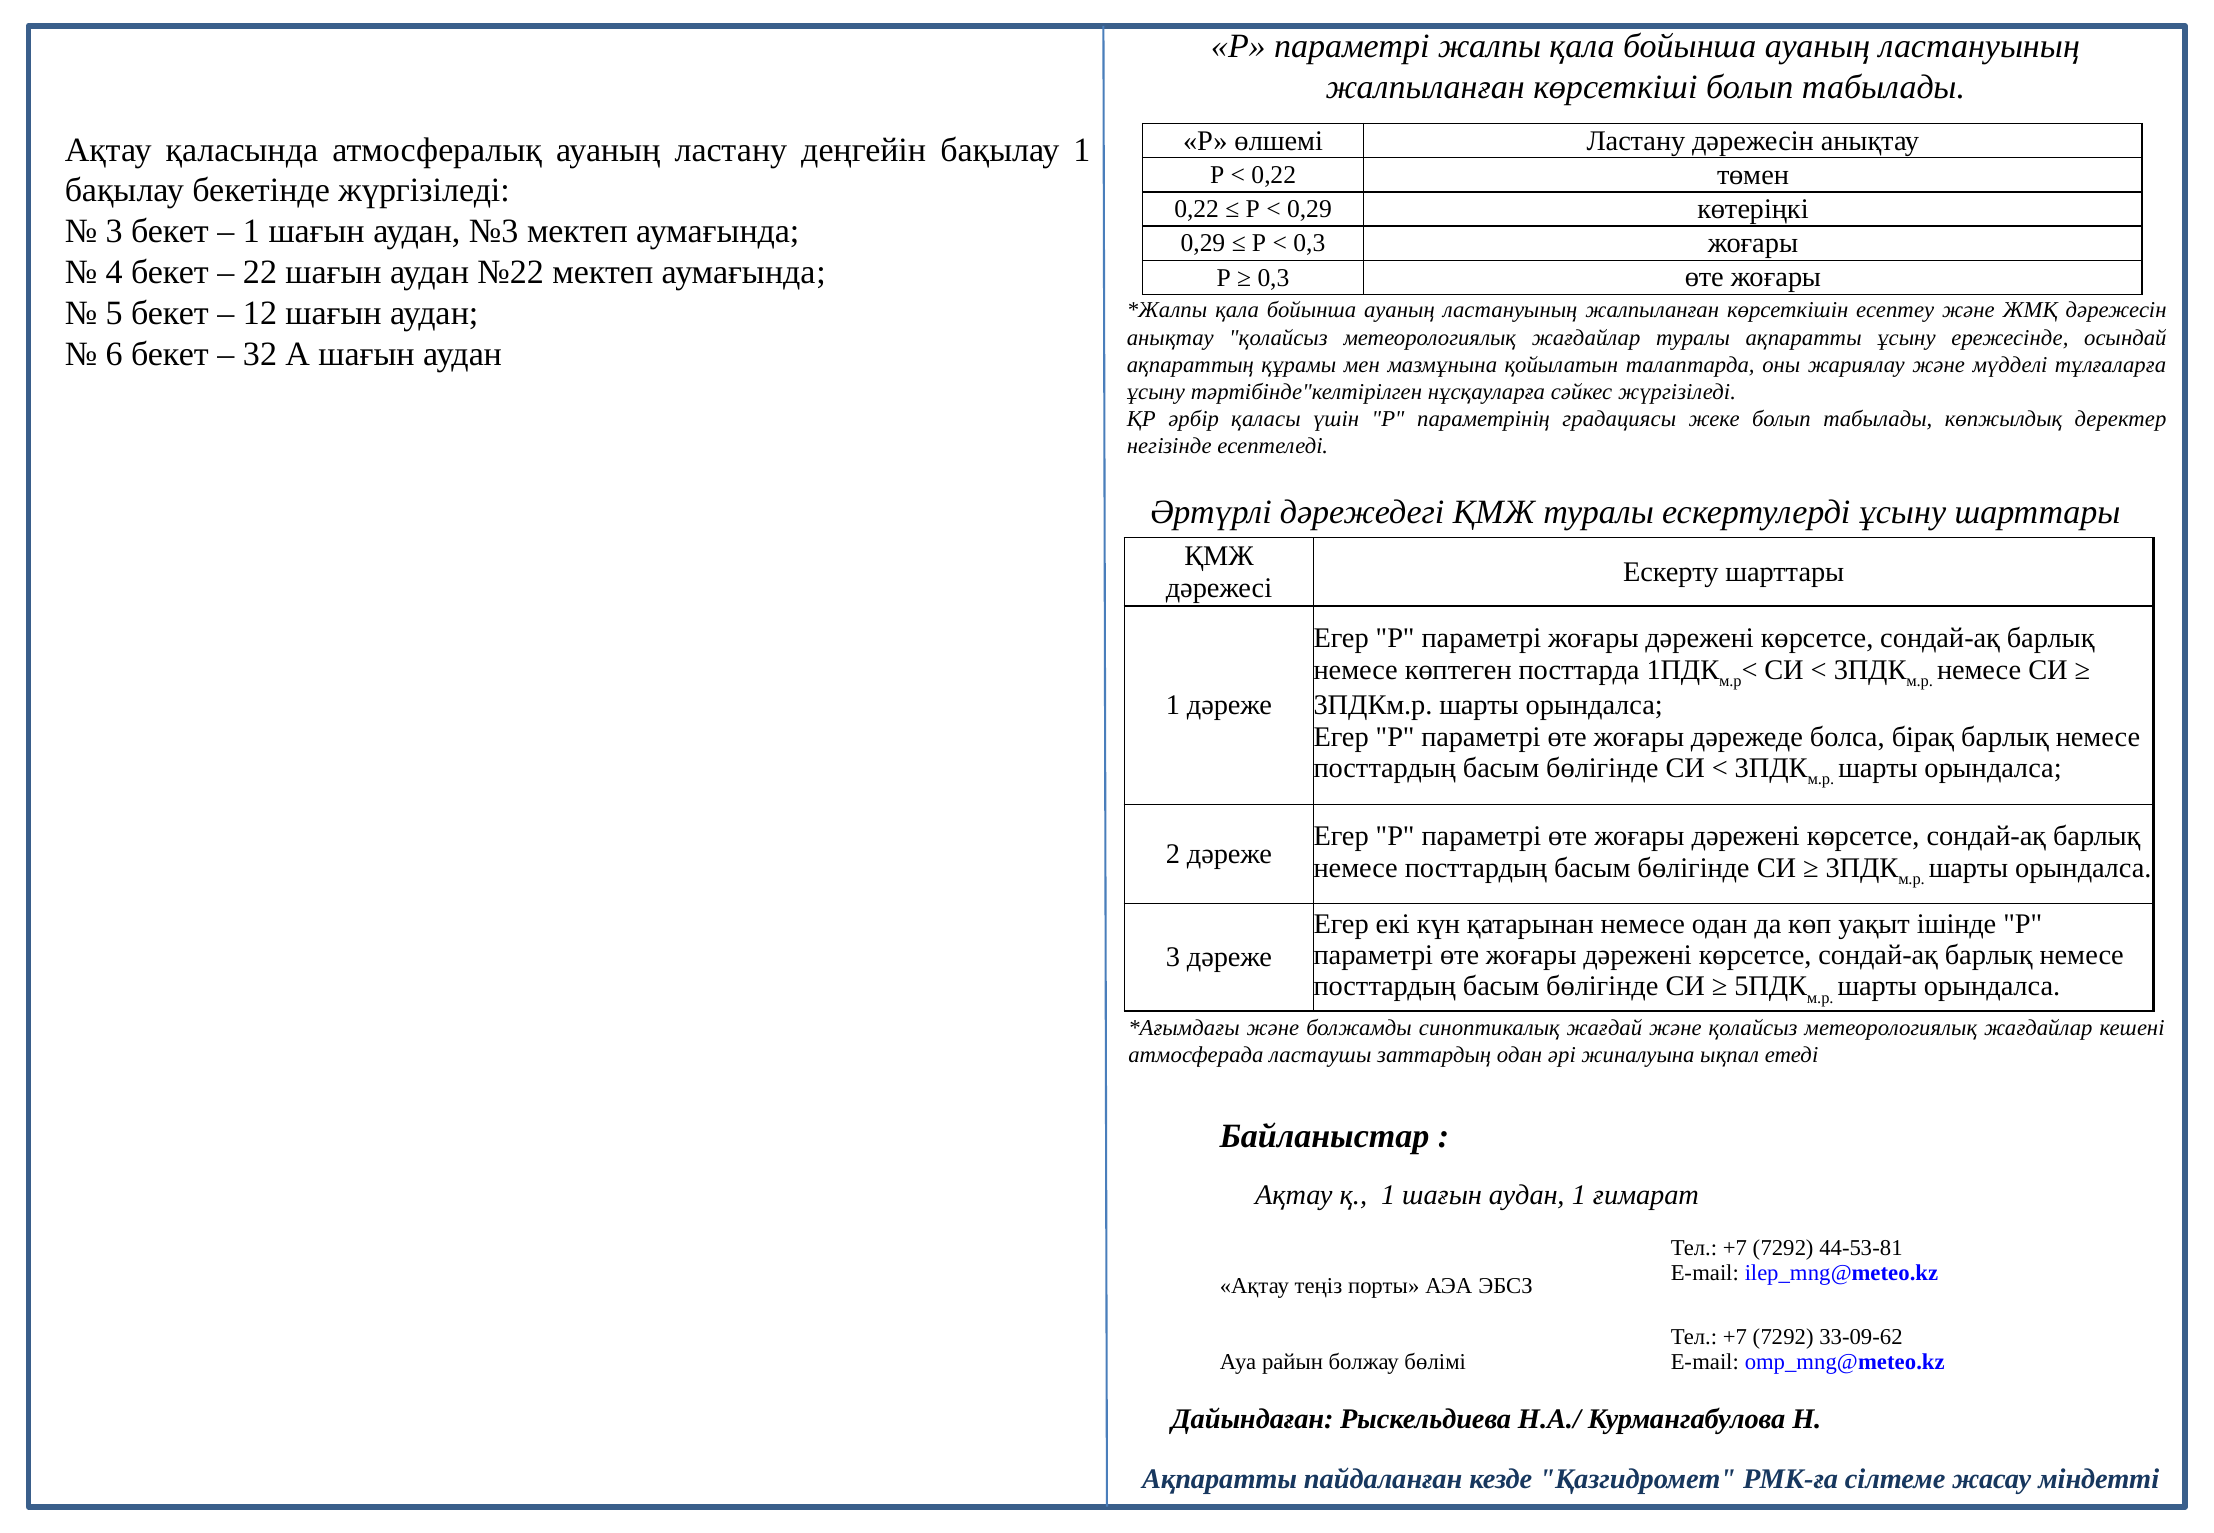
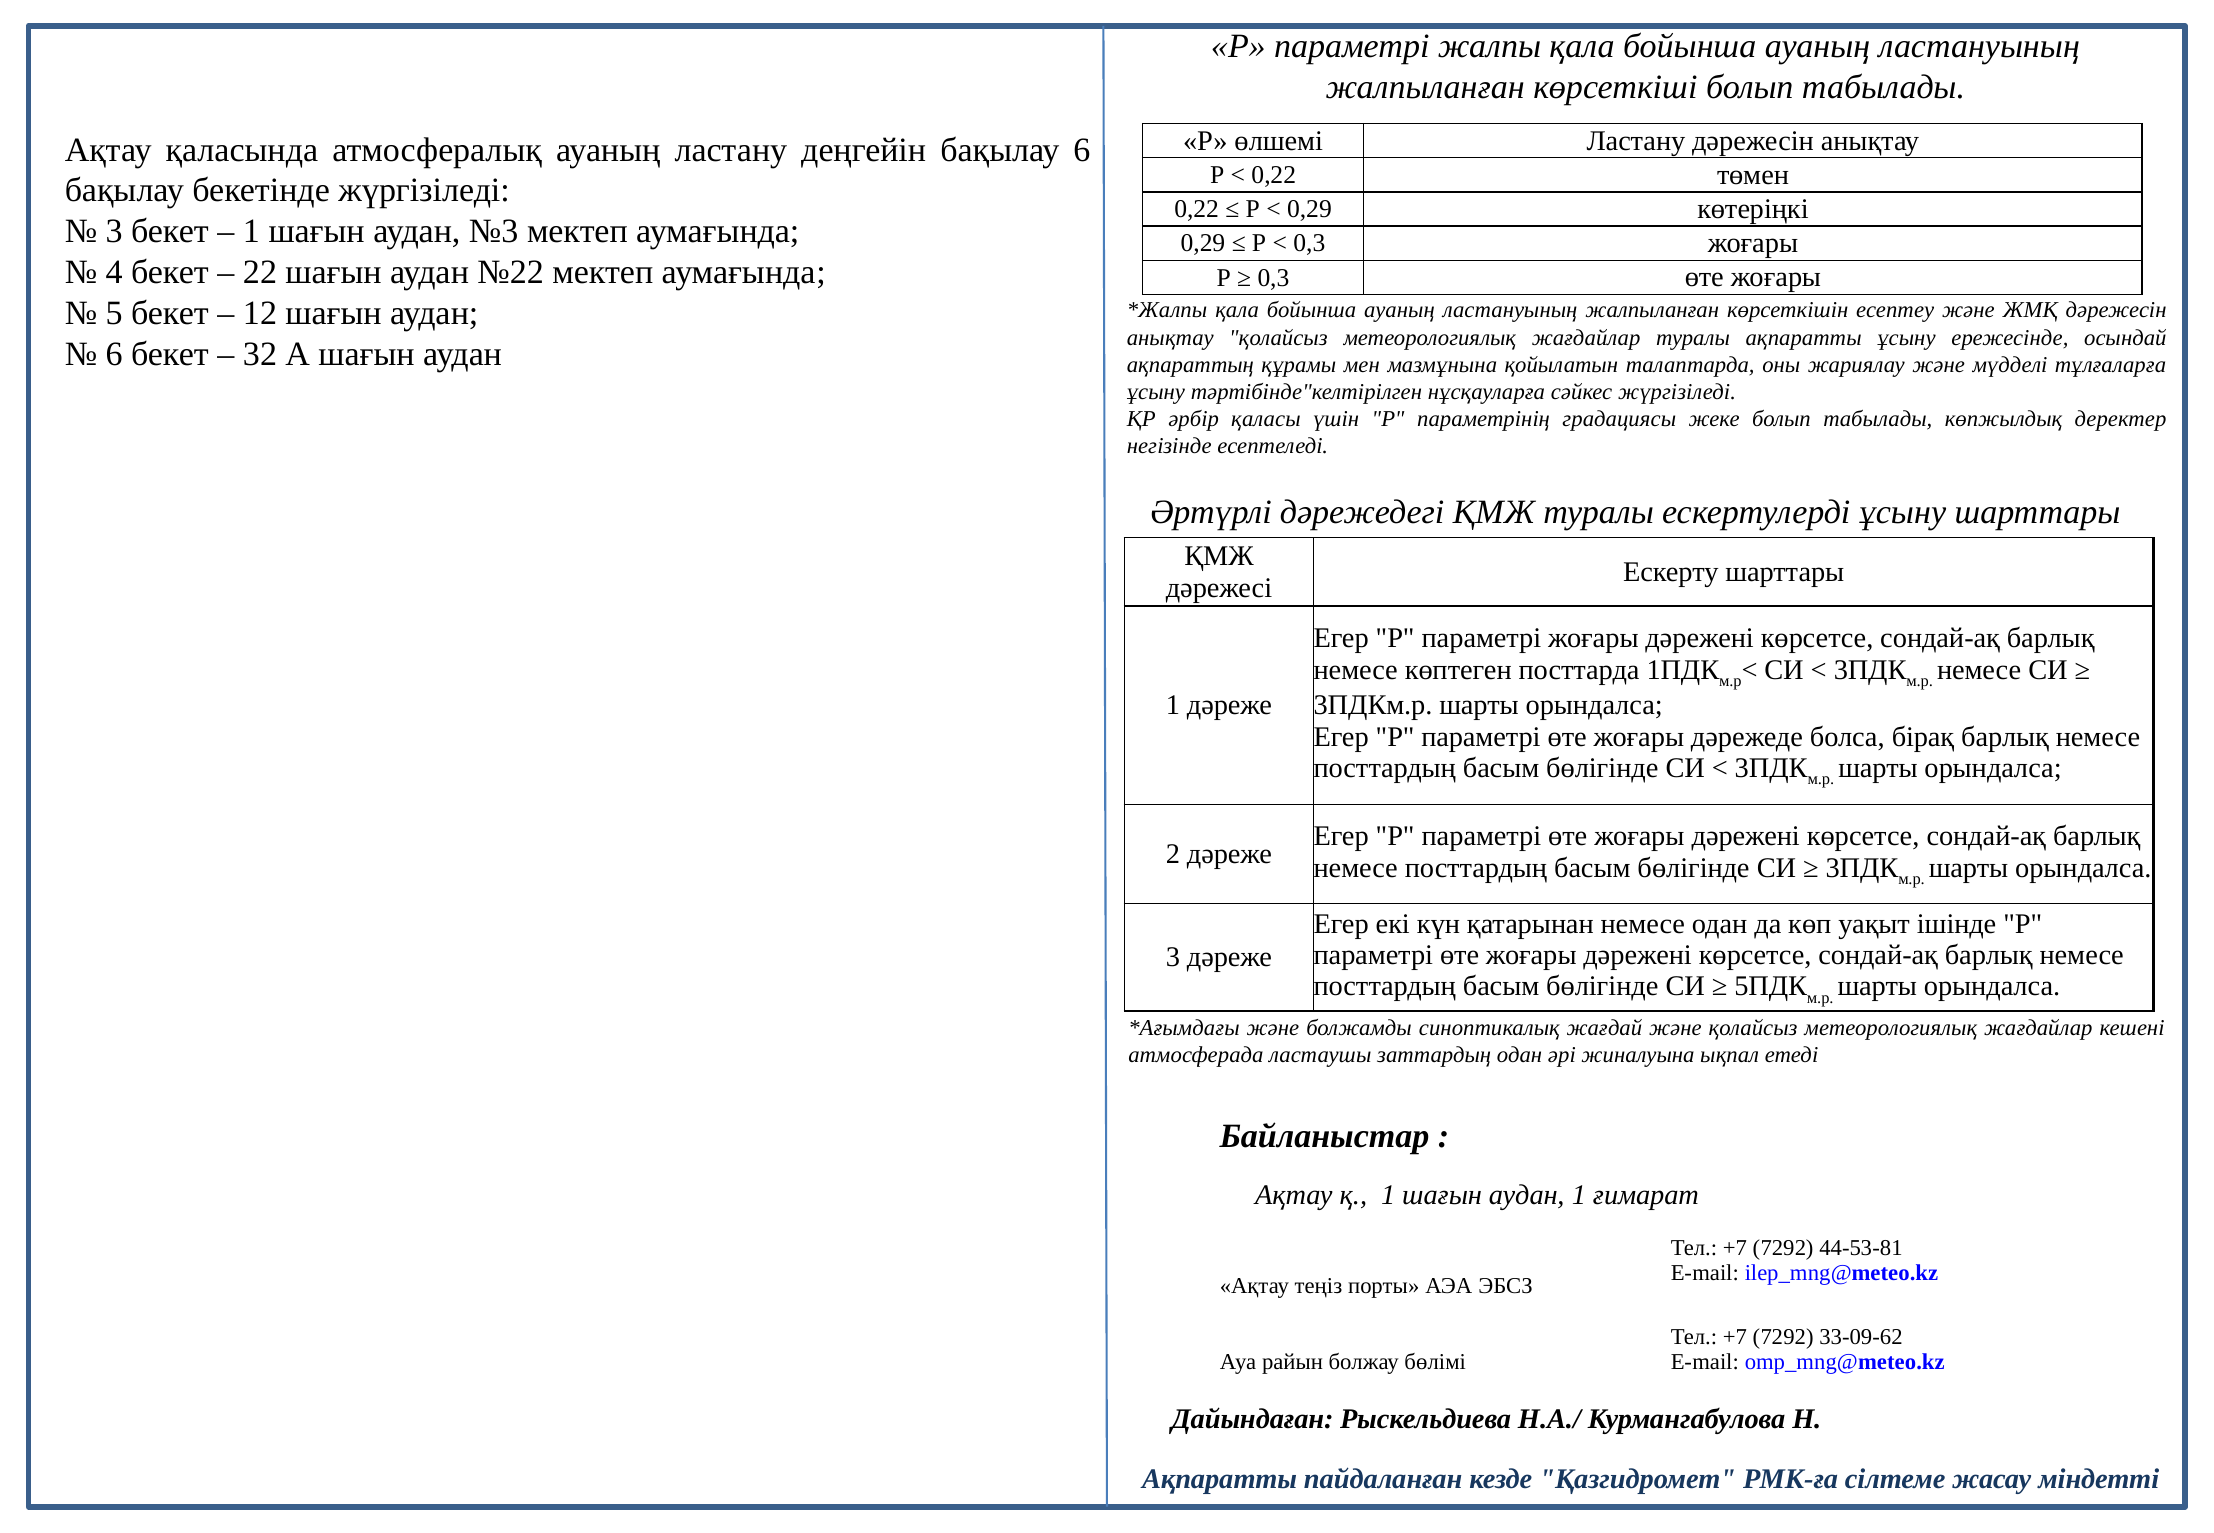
бақылау 1: 1 -> 6 (1082, 150)
